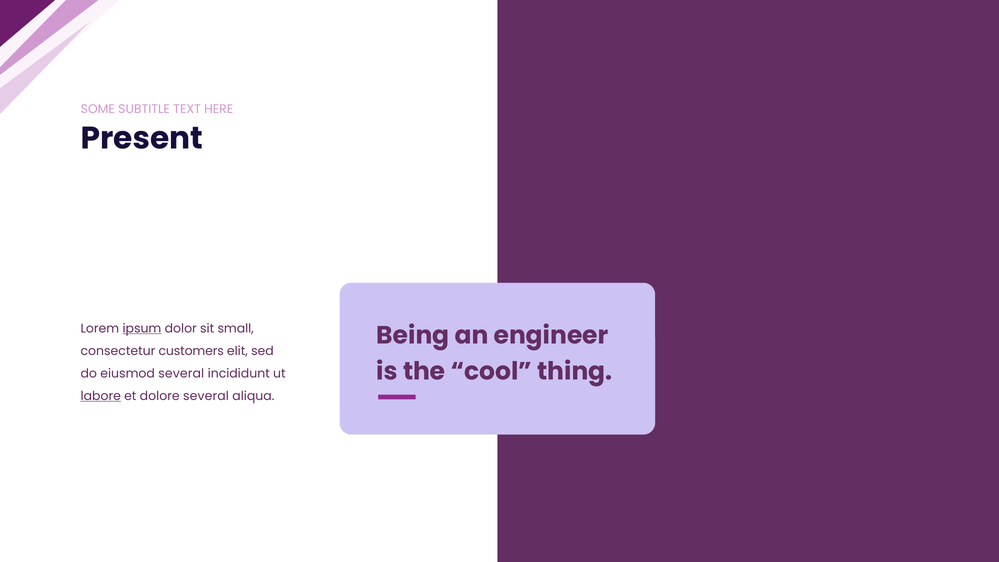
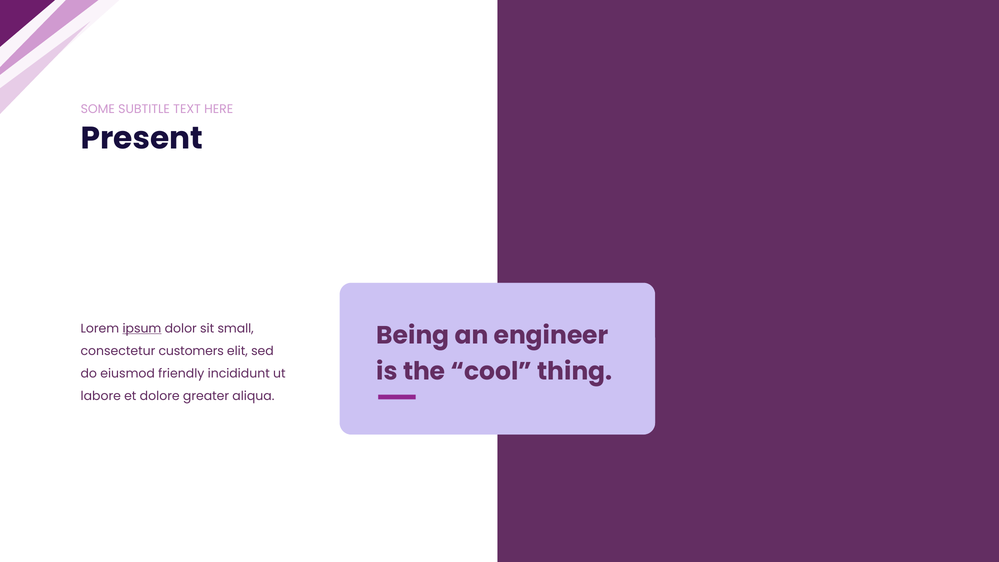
eiusmod several: several -> friendly (181, 373)
labore underline: present -> none (101, 396)
dolore several: several -> greater (206, 396)
